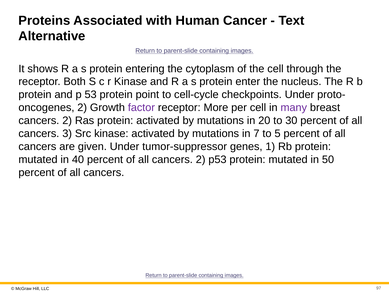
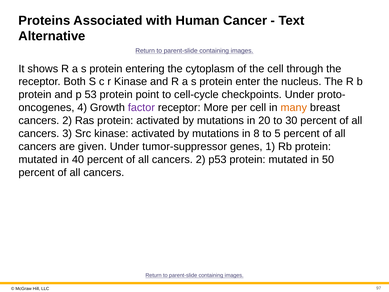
2: 2 -> 4 (82, 108)
many colour: purple -> orange (294, 108)
7: 7 -> 8 (257, 133)
